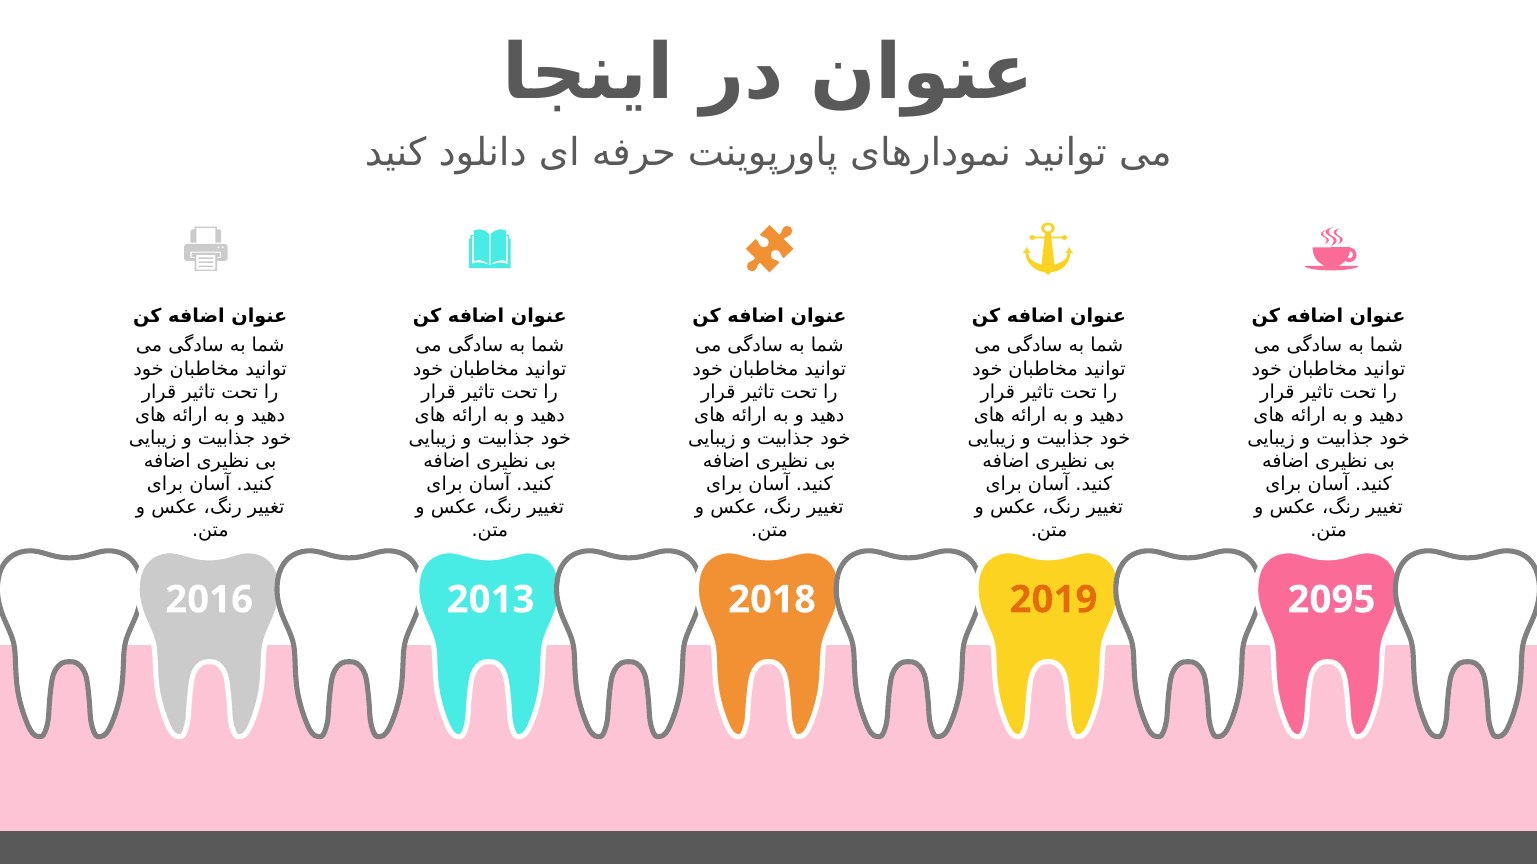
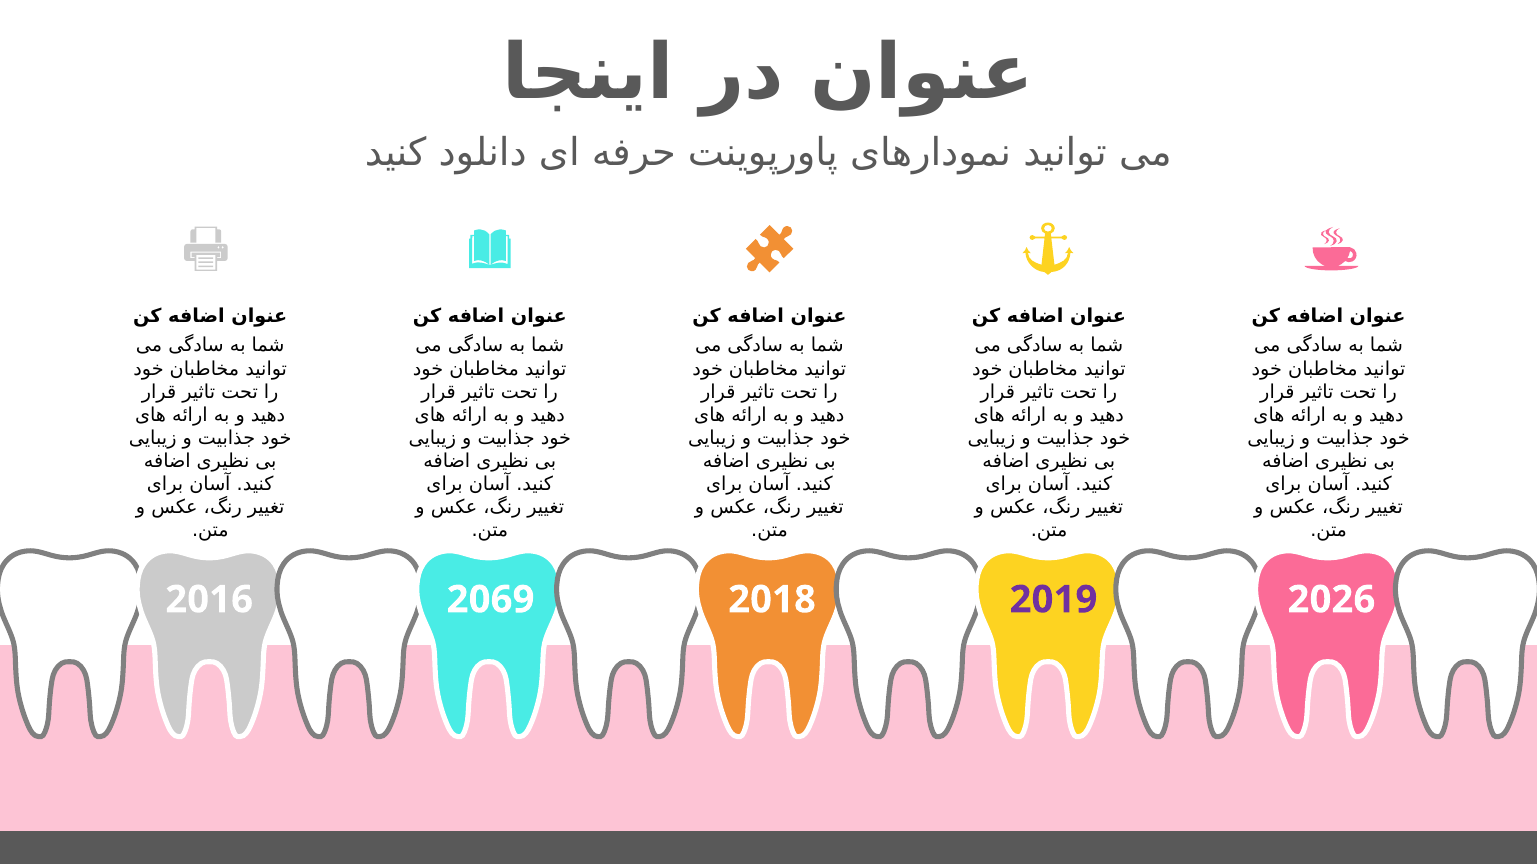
2013: 2013 -> 2069 (491, 600)
2019 colour: orange -> purple (1053, 600)
2095: 2095 -> 2026 (1331, 600)
